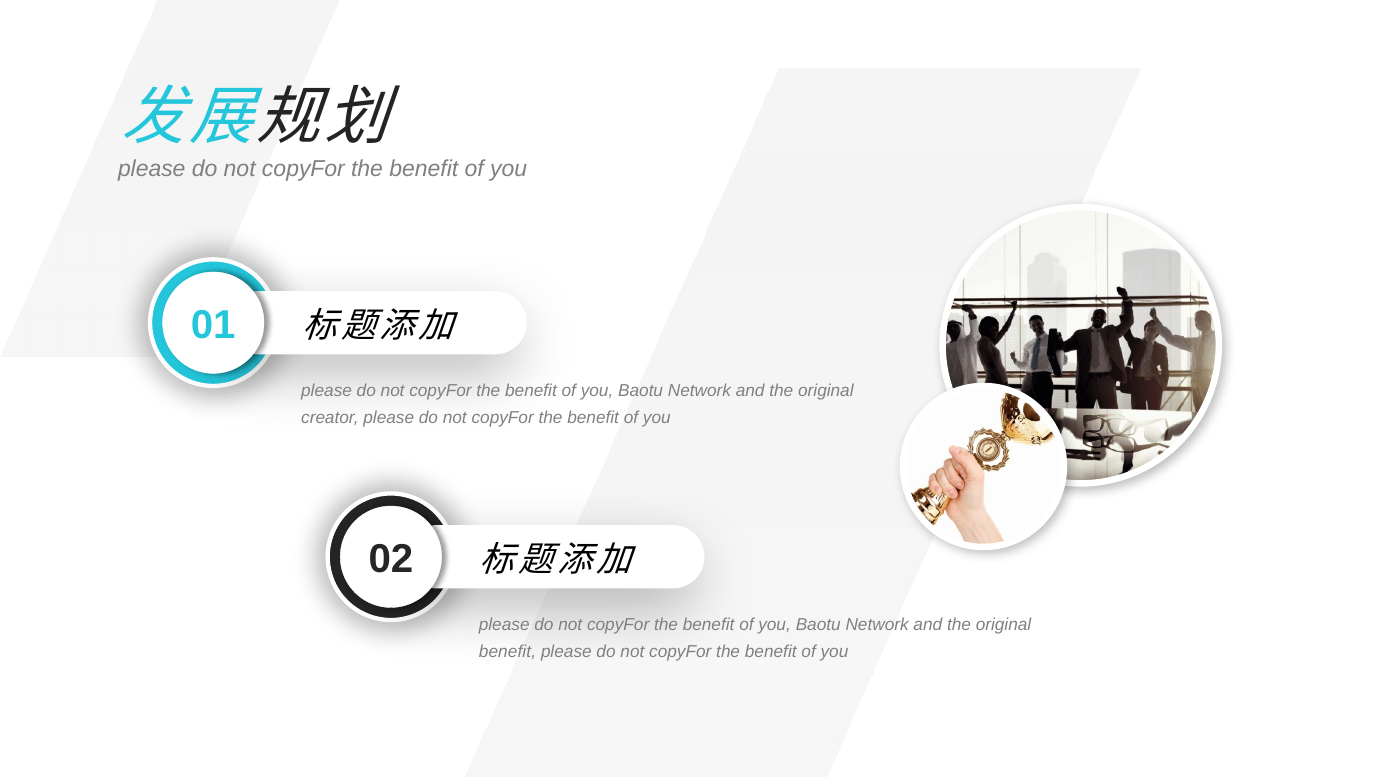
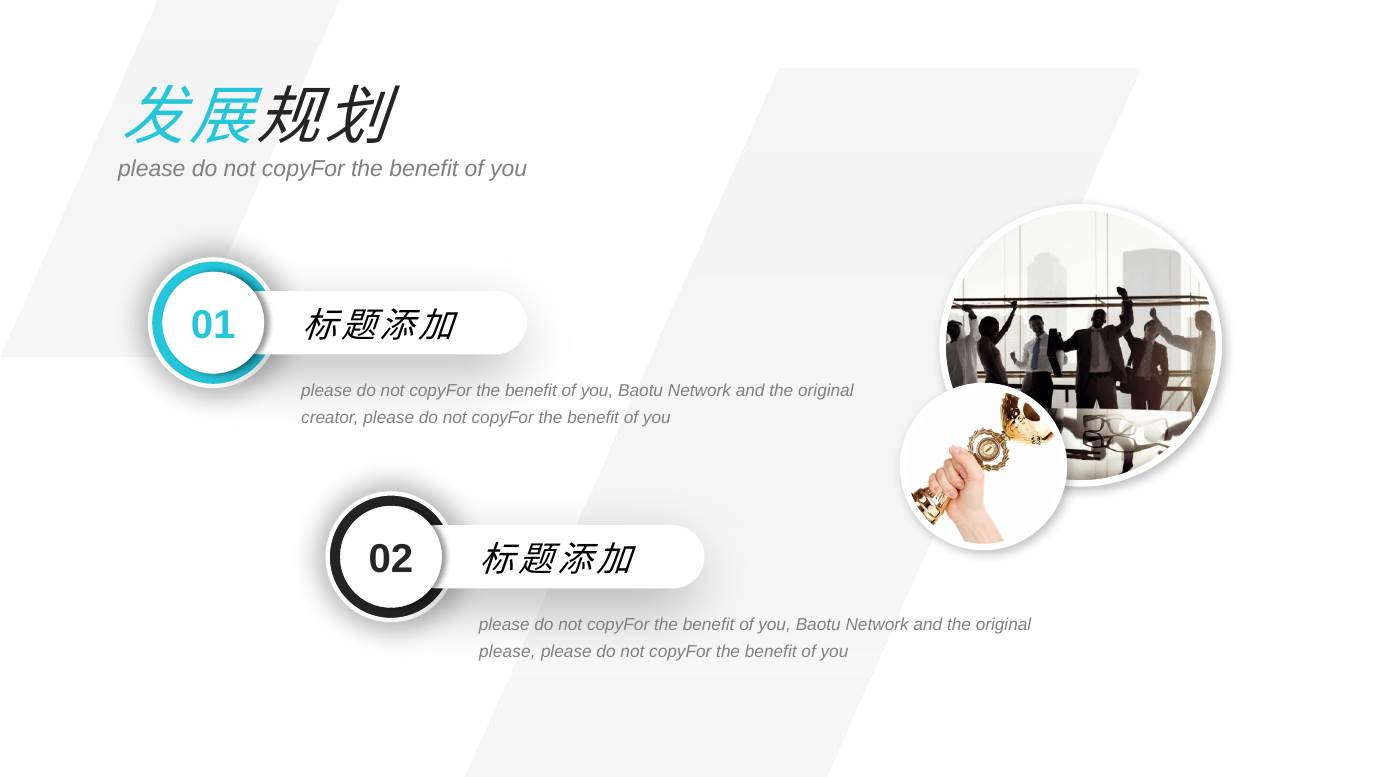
benefit: benefit -> please (507, 651)
